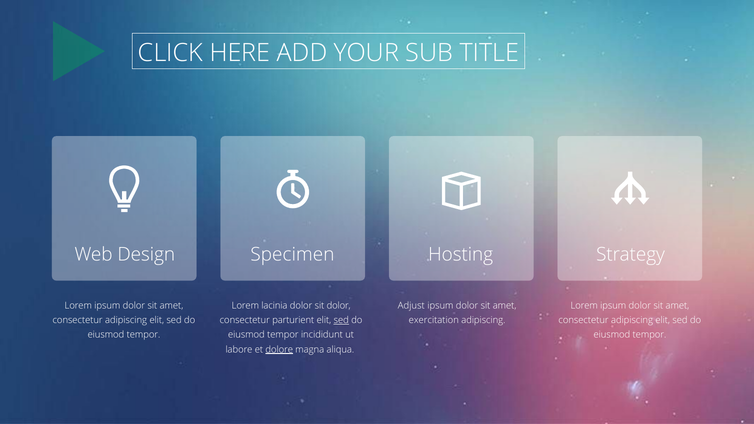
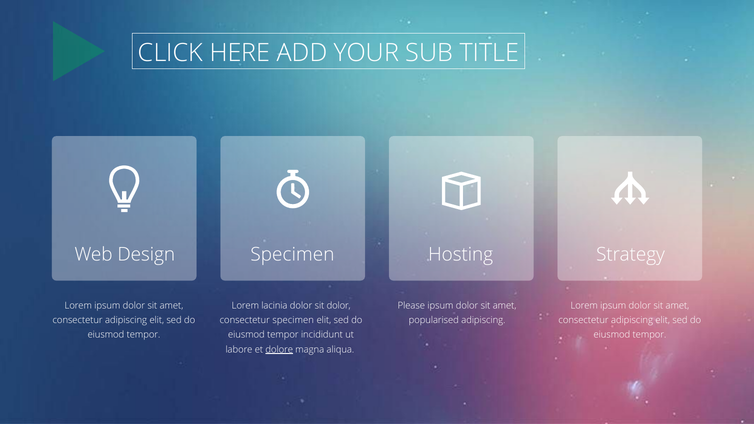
Adjust: Adjust -> Please (411, 305)
consectetur parturient: parturient -> specimen (293, 320)
sed underline: present -> none (341, 320)
exercitation: exercitation -> popularised (434, 320)
